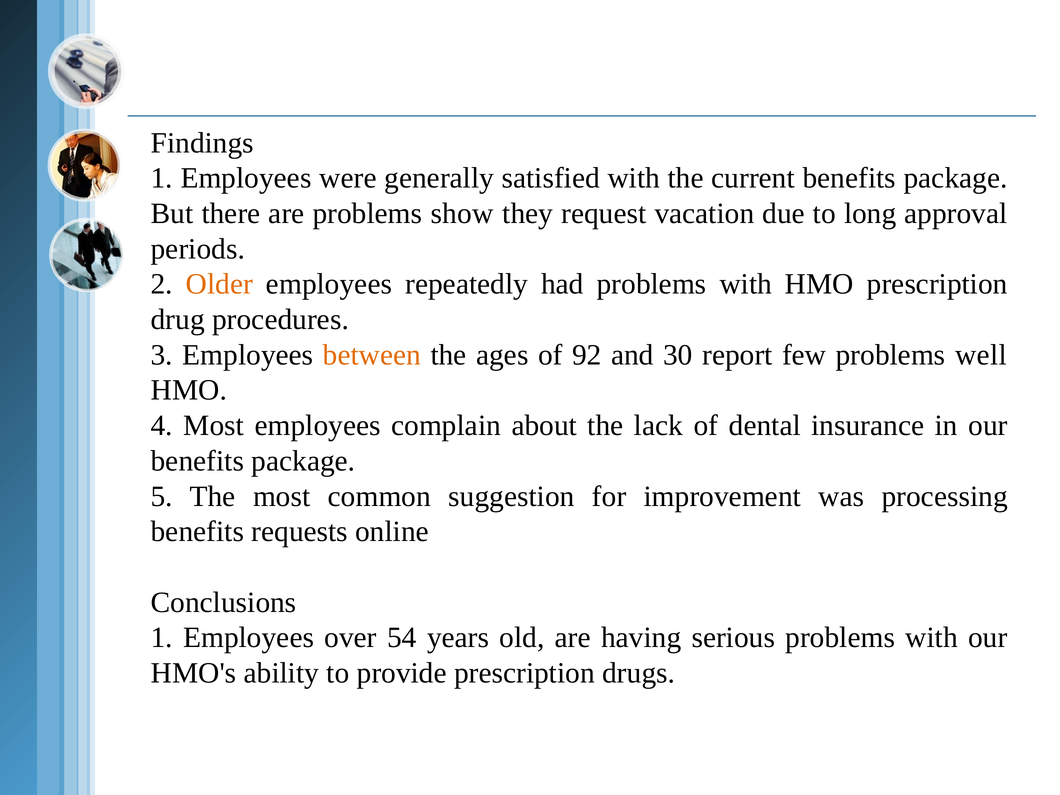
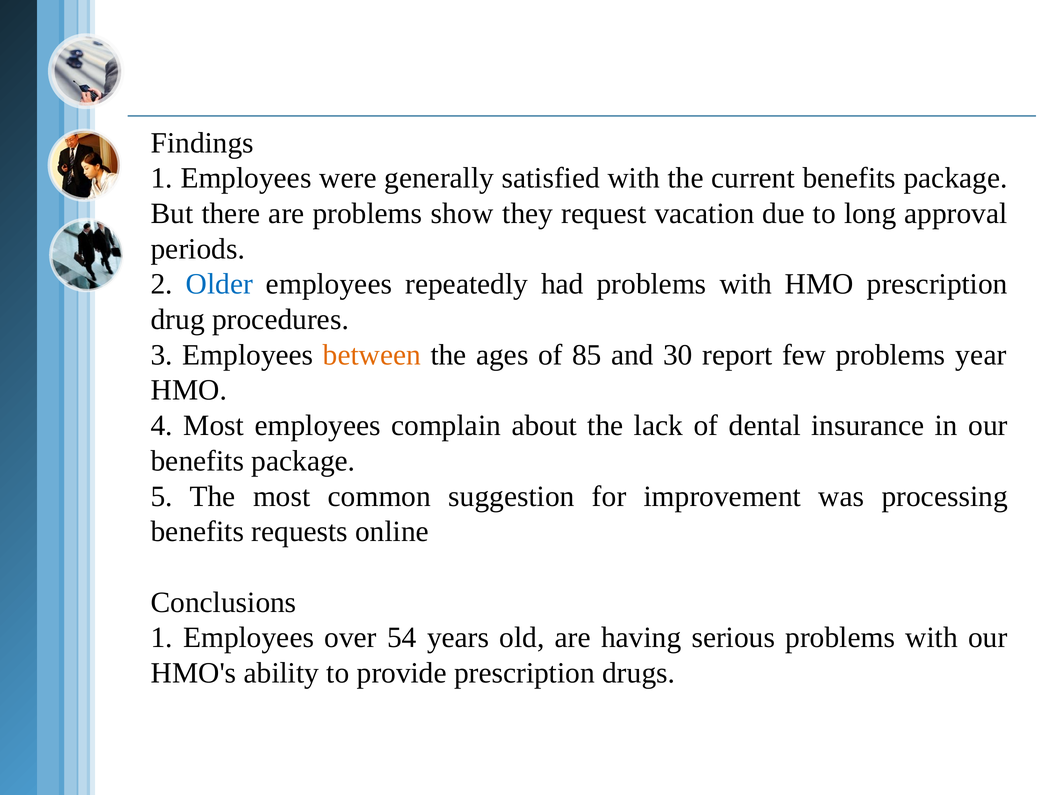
Older colour: orange -> blue (219, 284)
92: 92 -> 85 (587, 355)
well: well -> year (981, 355)
